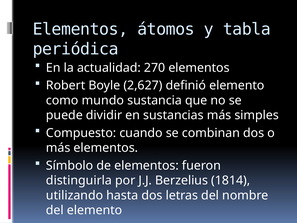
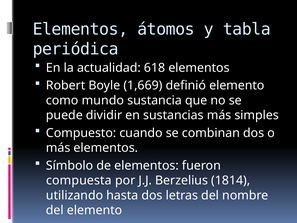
270: 270 -> 618 (155, 68)
2,627: 2,627 -> 1,669 (143, 85)
distinguirla: distinguirla -> compuesta (79, 180)
